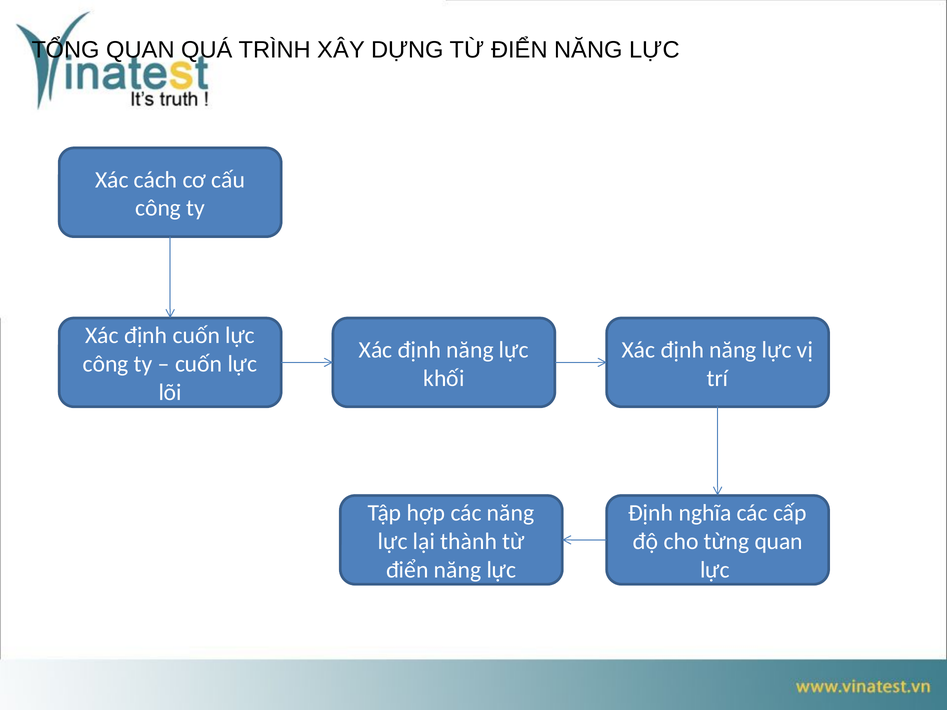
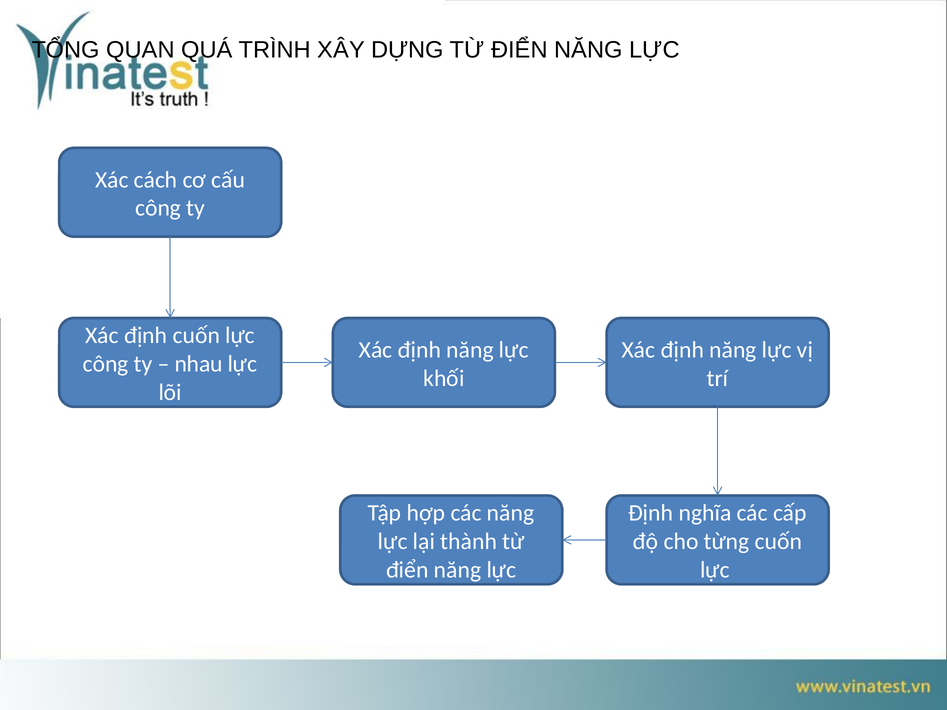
cuốn: cuốn -> nhau (199, 364)
từng quan: quan -> cuốn (778, 542)
